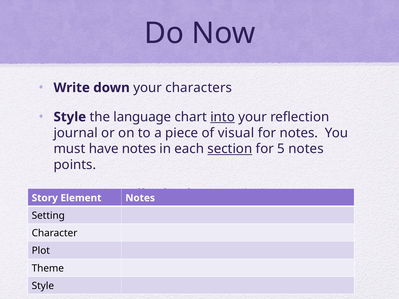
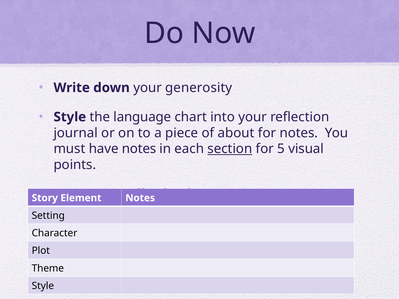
characters: characters -> generosity (199, 88)
into underline: present -> none (223, 117)
visual: visual -> about (236, 133)
5 notes: notes -> visual (306, 149)
